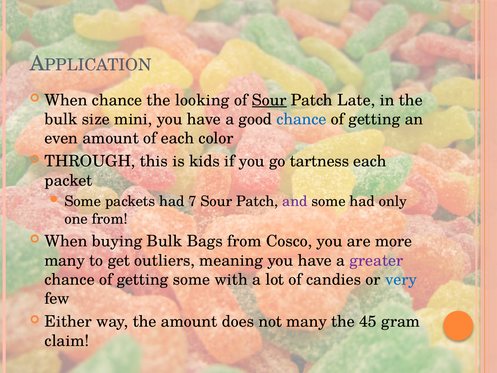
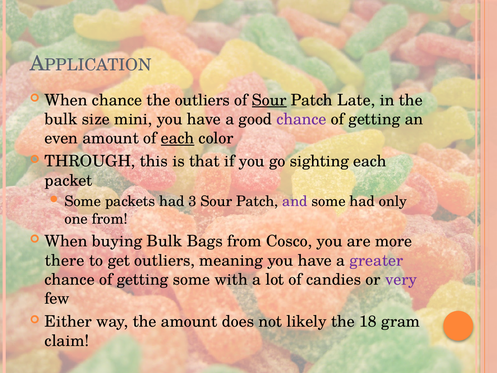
the looking: looking -> outliers (202, 100)
chance colour: blue -> purple (301, 119)
each underline: none -> present (178, 138)
kids: kids -> that (204, 161)
tartness: tartness -> sighting (319, 161)
7: 7 -> 3 (192, 201)
many: many -> there (65, 260)
very colour: blue -> purple (401, 279)
not many: many -> likely (307, 322)
45: 45 -> 18 (368, 322)
